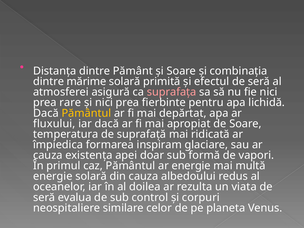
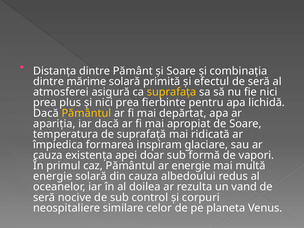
suprafața colour: pink -> yellow (172, 92)
rare: rare -> plus (70, 103)
fluxului: fluxului -> apariția (54, 124)
viata: viata -> vand (244, 187)
evalua: evalua -> nocive (75, 197)
